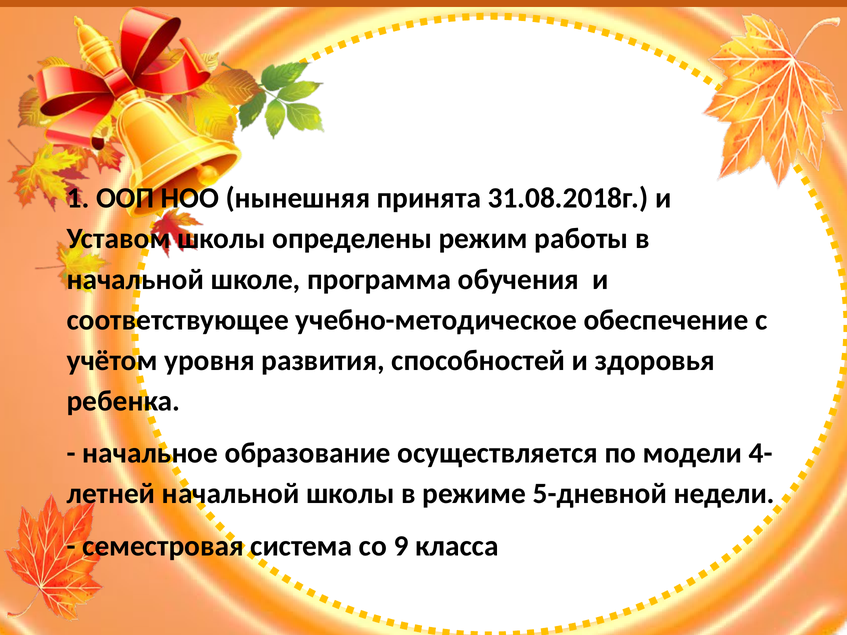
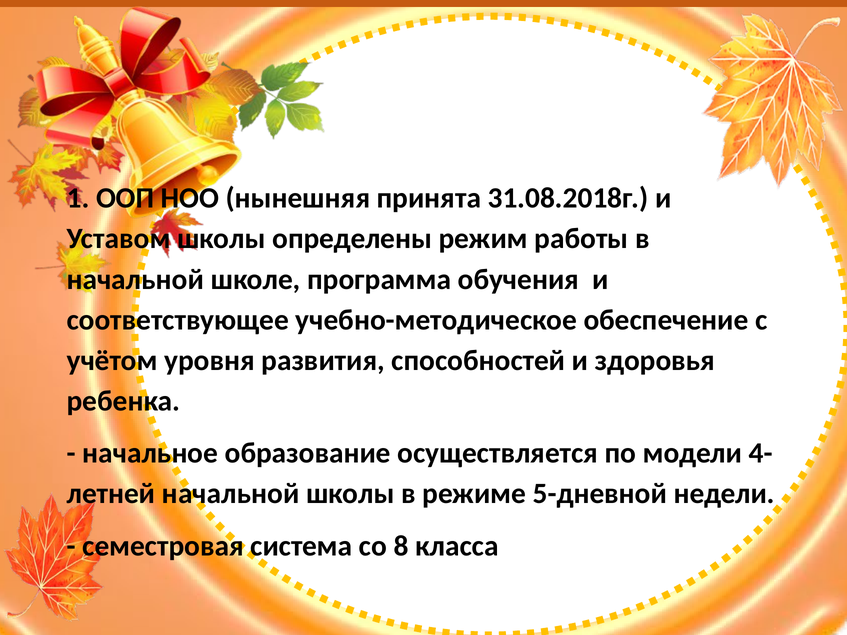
9: 9 -> 8 (401, 546)
